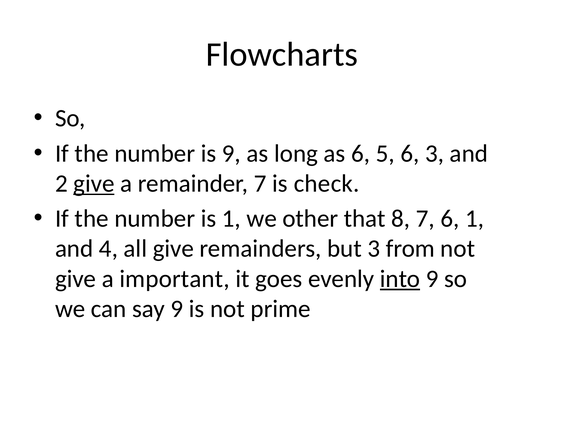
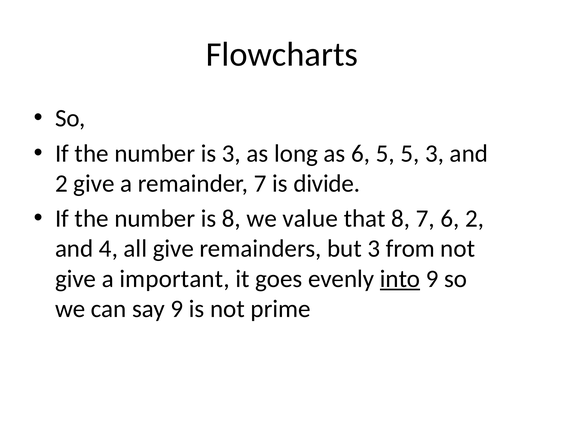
is 9: 9 -> 3 (231, 153)
5 6: 6 -> 5 (410, 153)
give underline: present -> none (94, 184)
check: check -> divide (327, 184)
is 1: 1 -> 8 (231, 219)
other: other -> value (310, 219)
6 1: 1 -> 2 (475, 219)
